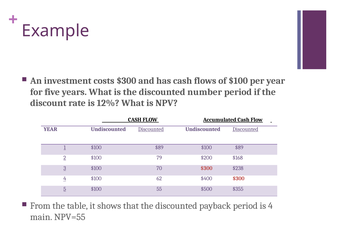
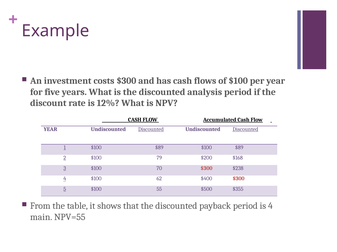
number: number -> analysis (205, 92)
